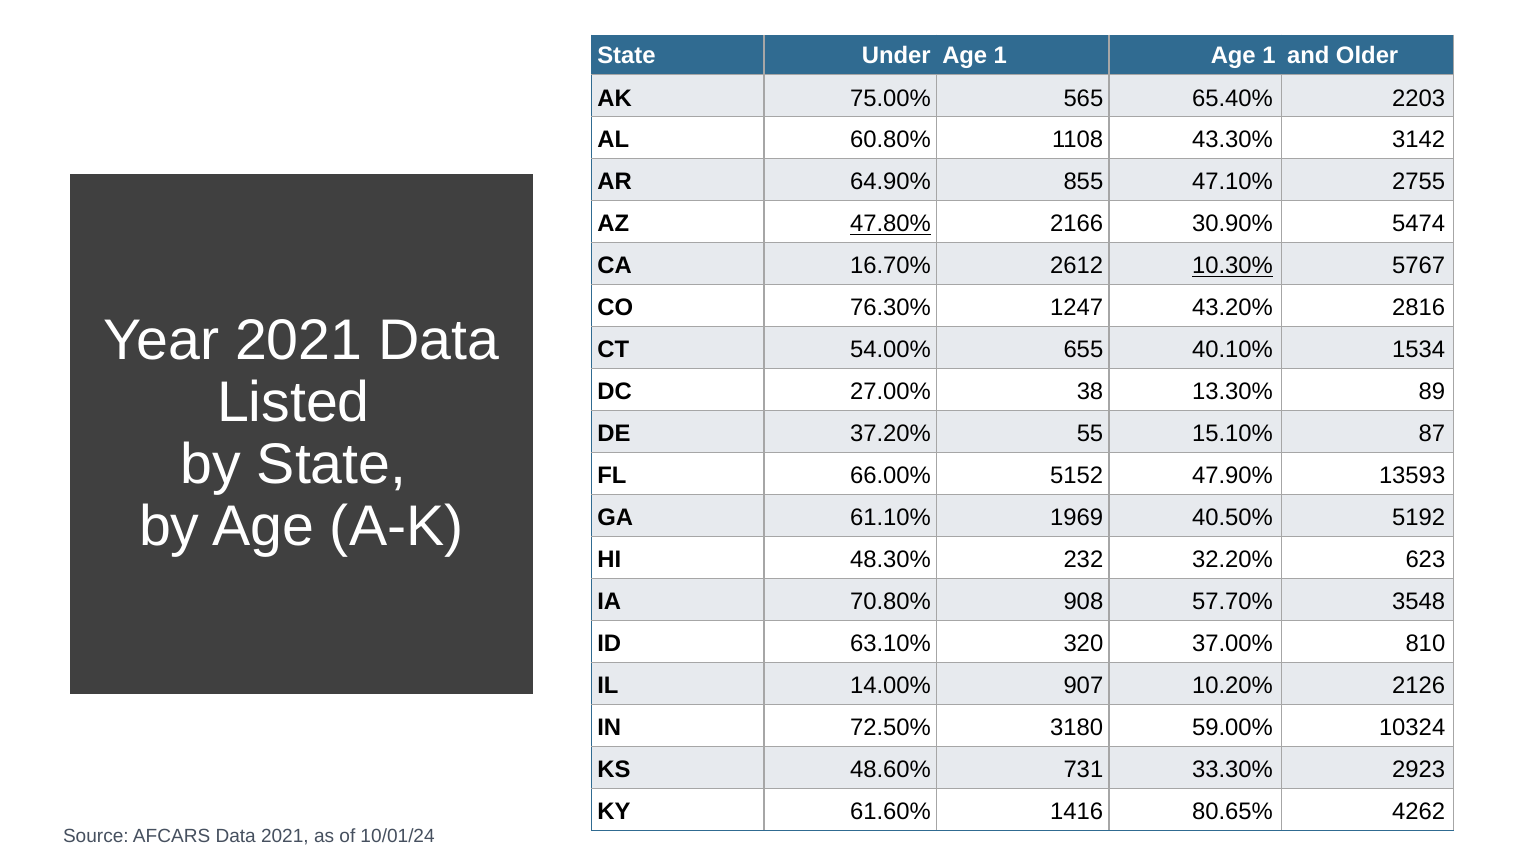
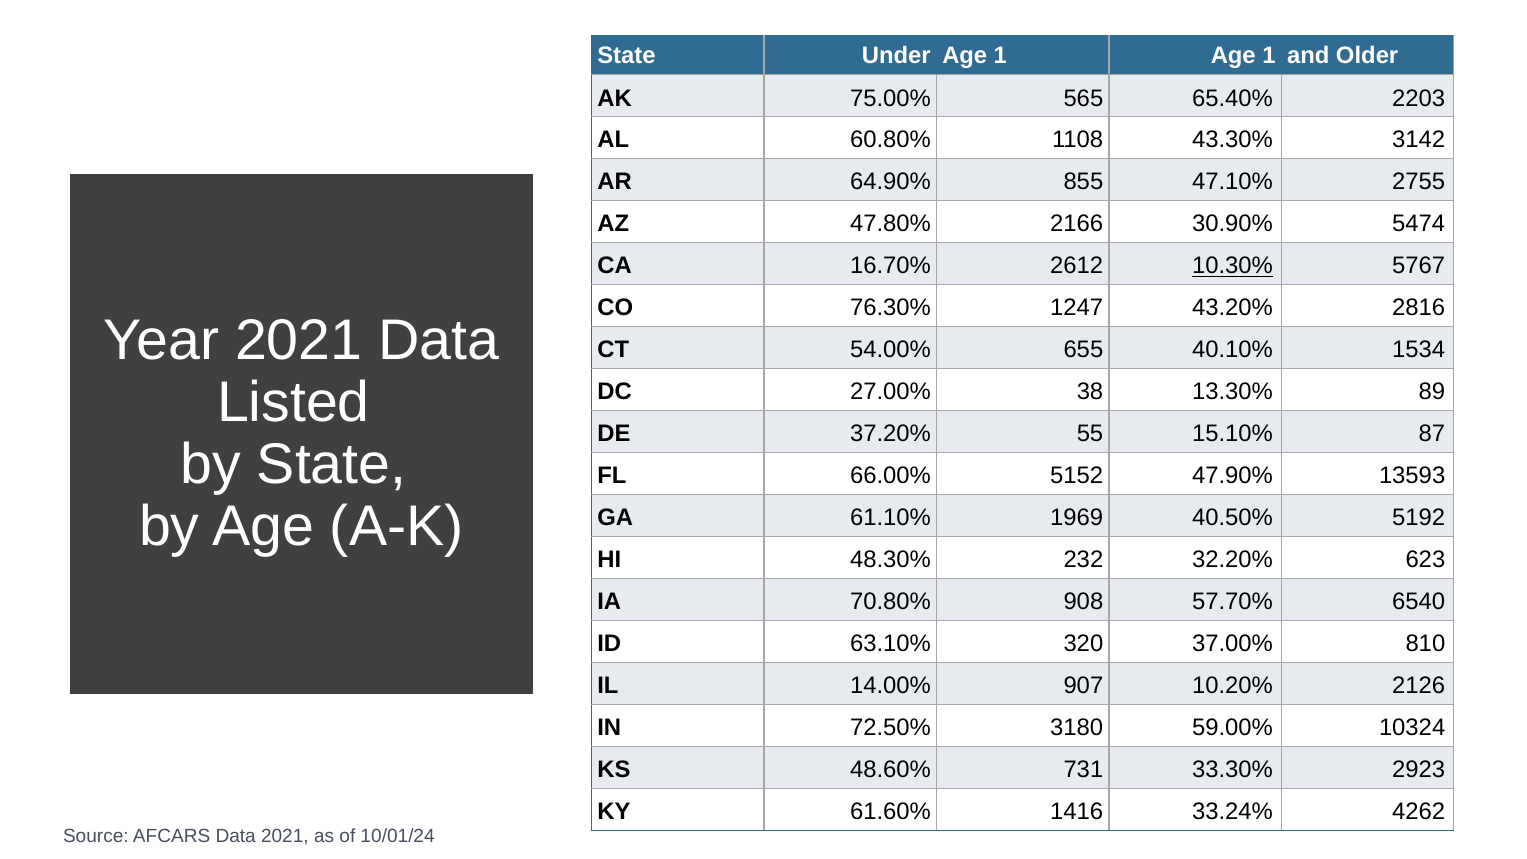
47.80% underline: present -> none (890, 224)
3548: 3548 -> 6540 (1419, 602)
80.65%: 80.65% -> 33.24% (1232, 812)
